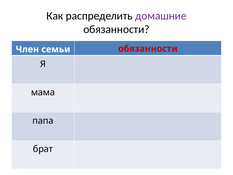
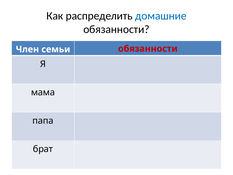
домашние colour: purple -> blue (161, 16)
